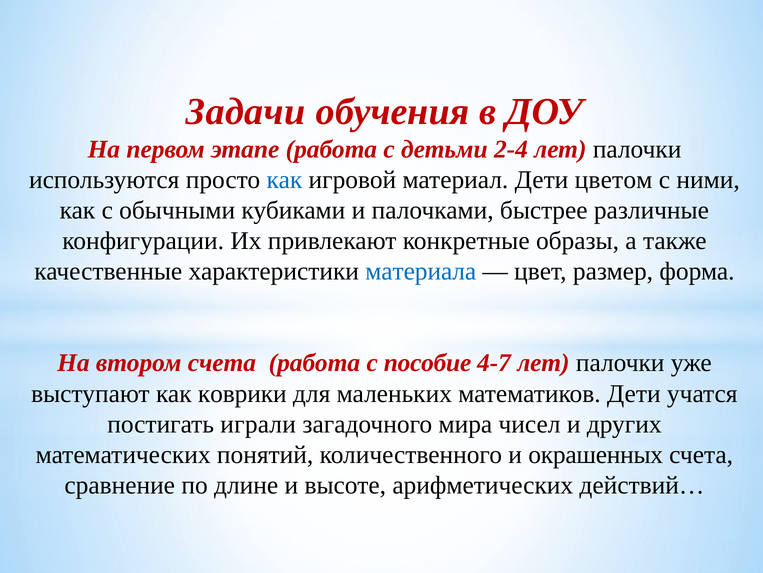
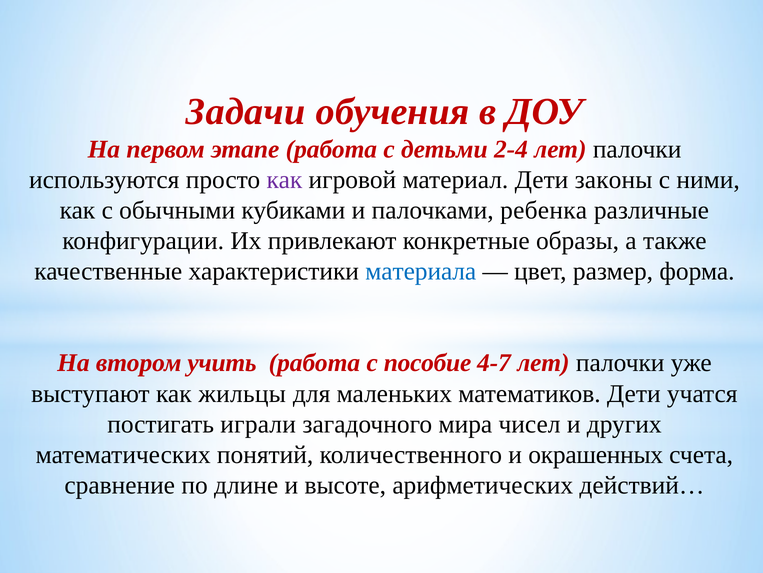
как colour: blue -> purple (284, 179)
цветом: цветом -> законы (614, 179)
быстрее: быстрее -> ребенка (544, 210)
втором счета: счета -> учить (222, 363)
коврики: коврики -> жильцы (242, 393)
